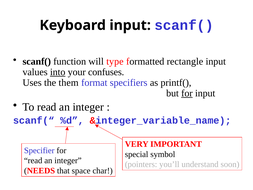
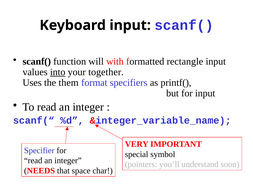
type: type -> with (115, 61)
confuses: confuses -> together (106, 72)
for underline: present -> none (187, 93)
